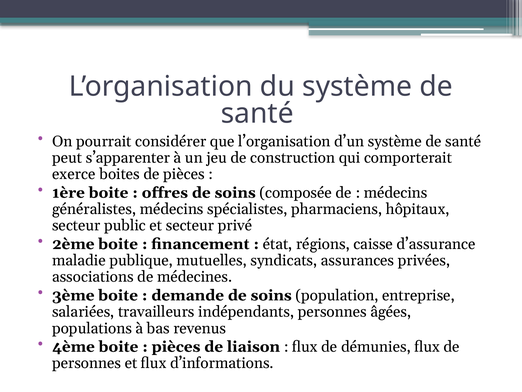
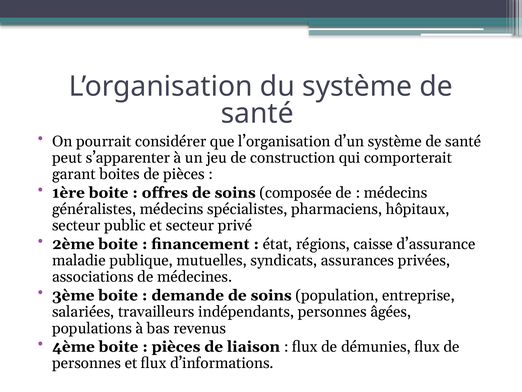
exerce: exerce -> garant (74, 174)
